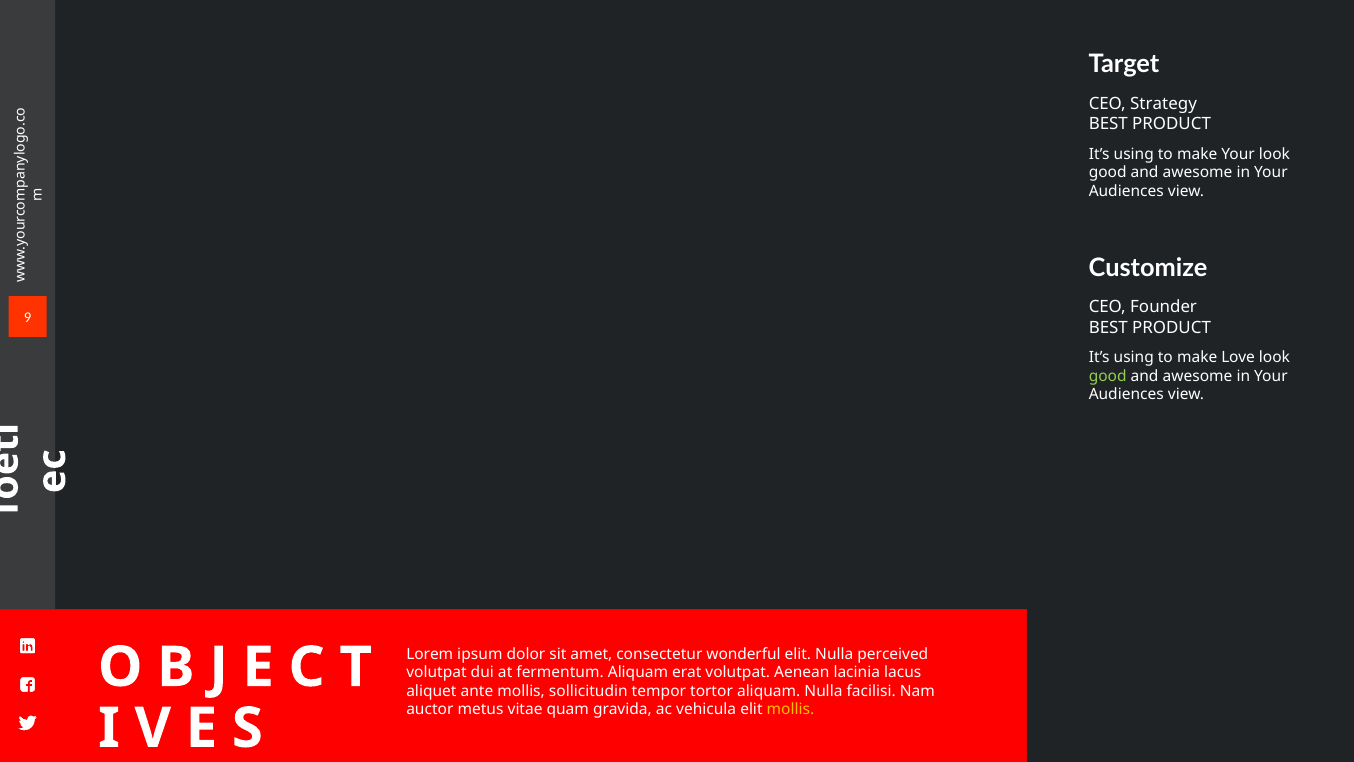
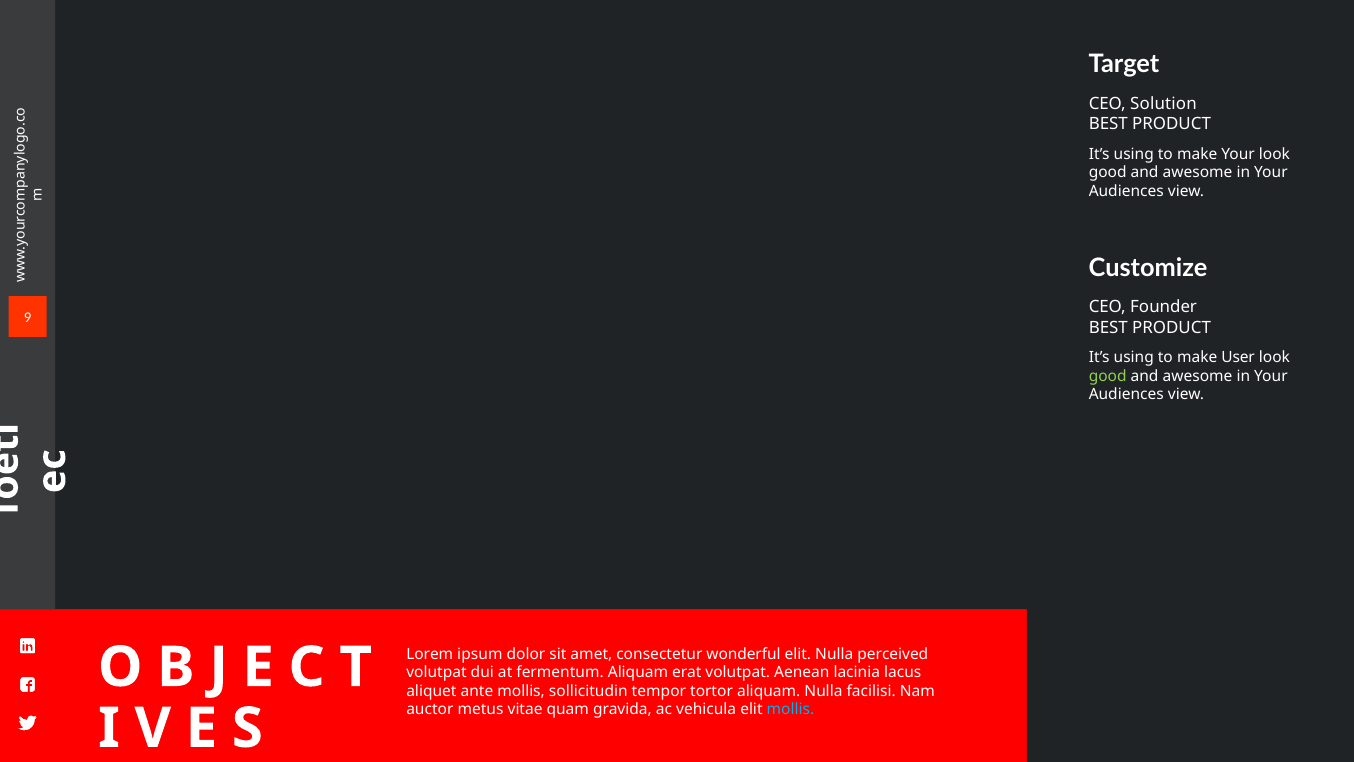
Strategy: Strategy -> Solution (1163, 104)
Love: Love -> User (1238, 357)
mollis colour: yellow -> light blue (790, 709)
